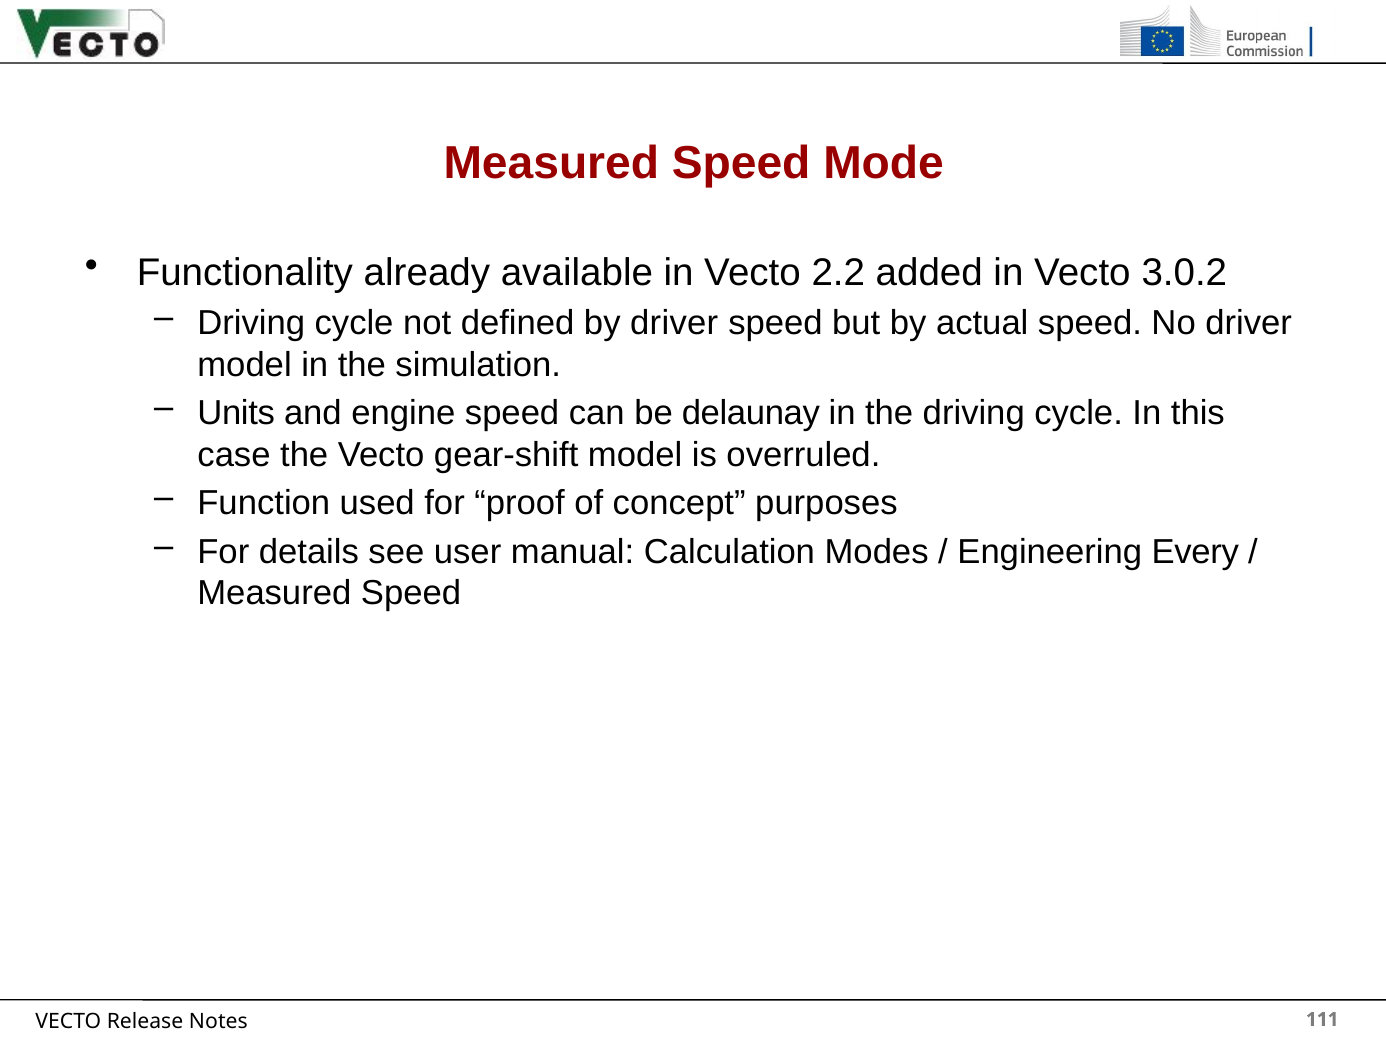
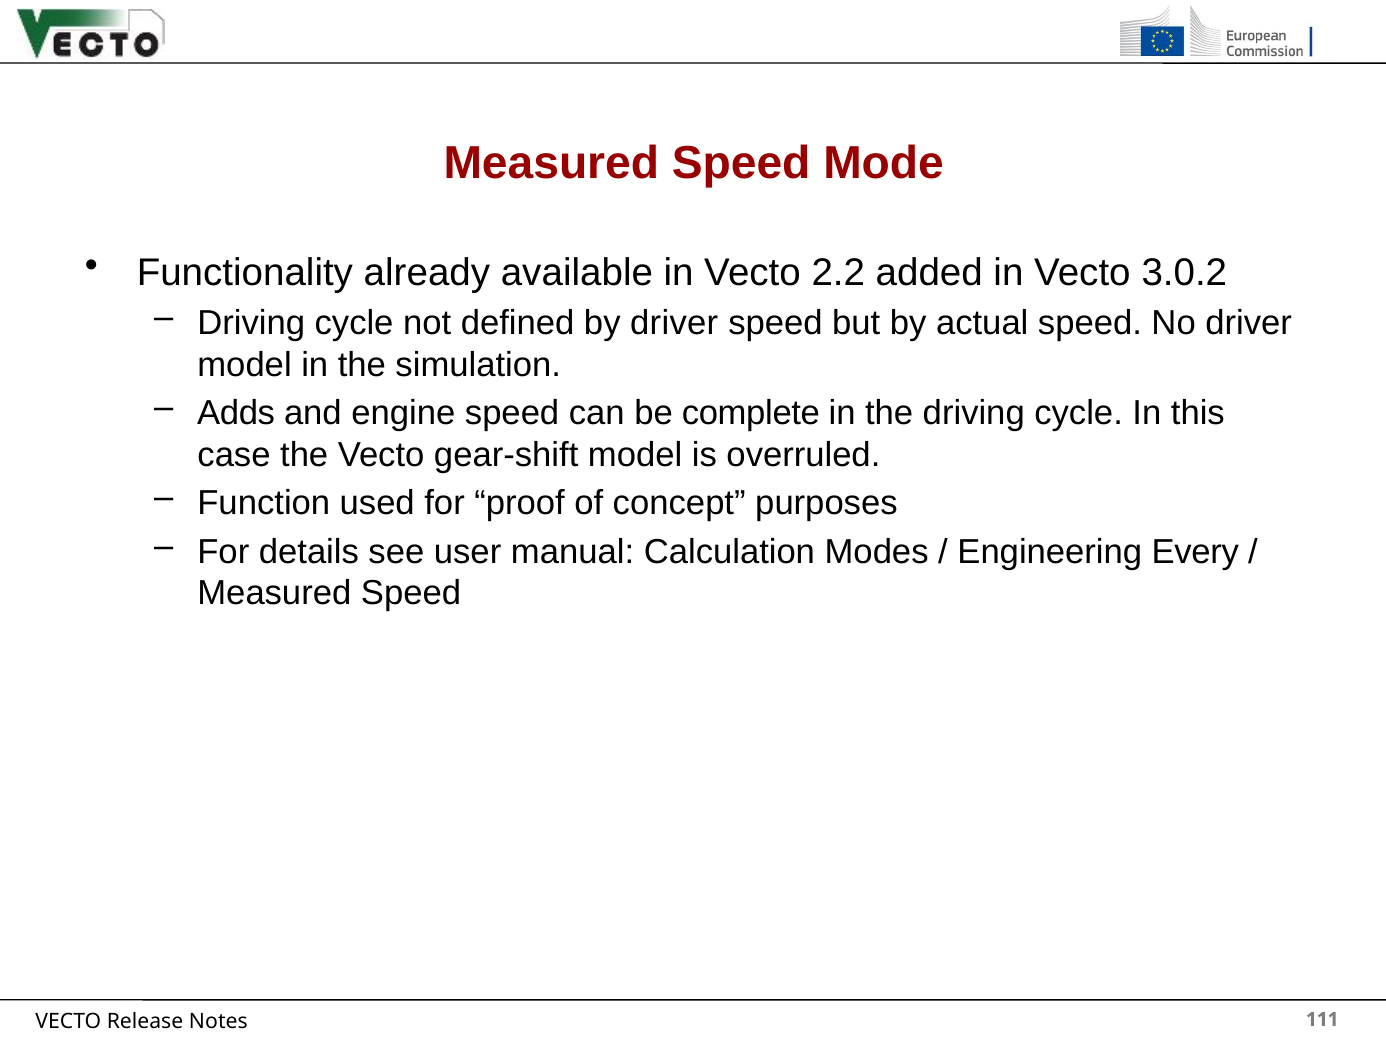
Units: Units -> Adds (236, 413)
delaunay: delaunay -> complete (751, 413)
